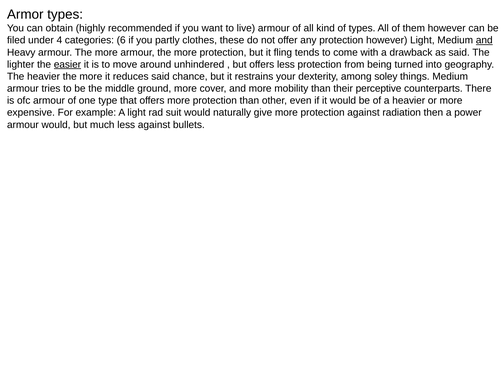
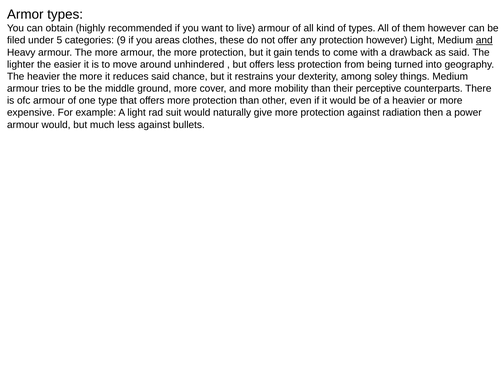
4: 4 -> 5 (59, 40)
6: 6 -> 9 (121, 40)
partly: partly -> areas (167, 40)
fling: fling -> gain (283, 52)
easier underline: present -> none (67, 64)
